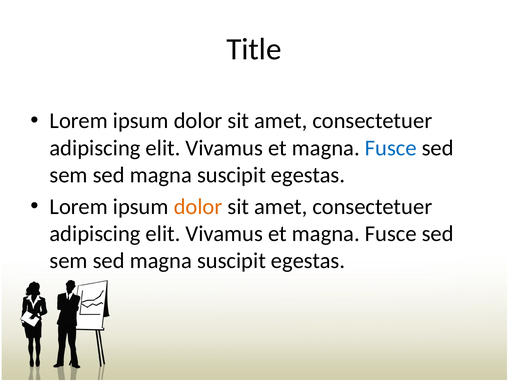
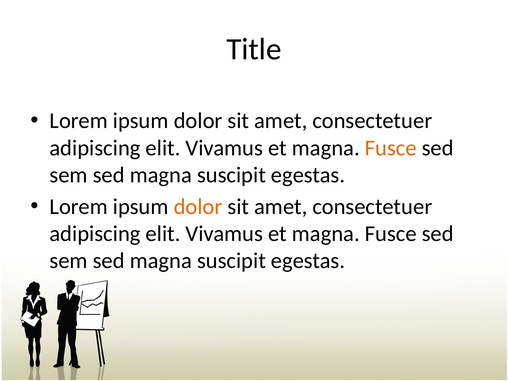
Fusce colour: blue -> orange (391, 148)
